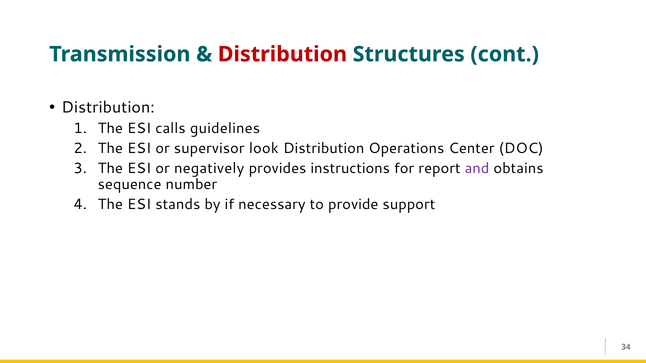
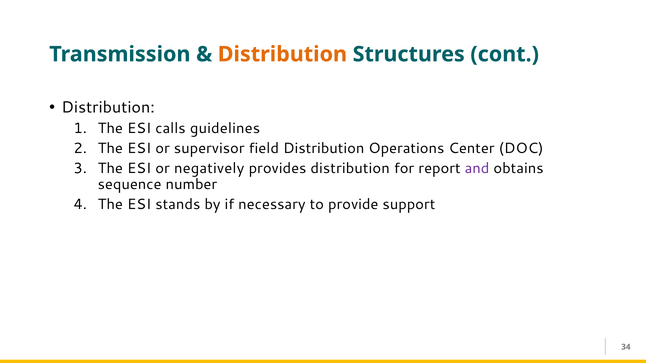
Distribution colour: red -> orange (282, 54)
look: look -> field (264, 149)
provides instructions: instructions -> distribution (350, 169)
